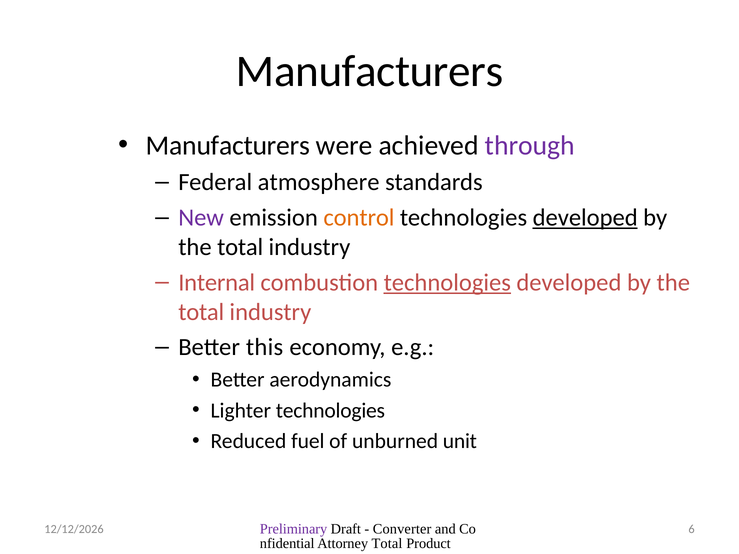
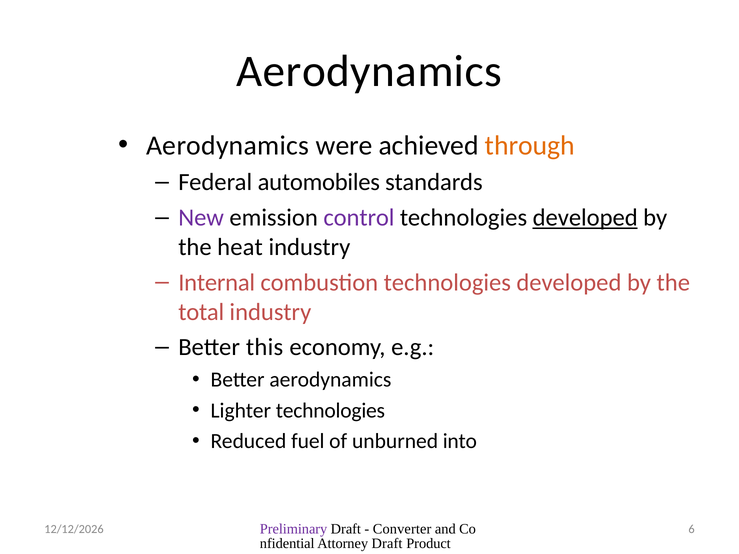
Manufacturers: Manufacturers -> Aerodynamics (369, 72)
Manufacturers: Manufacturers -> Aerodynamics (228, 145)
through colour: purple -> orange (530, 145)
atmosphere: atmosphere -> automobiles (319, 182)
control colour: orange -> purple (359, 218)
total: total -> heat (240, 247)
technologies underline: present -> none (447, 283)
unit: unit -> into (460, 441)
Attorney Total: Total -> Draft (387, 544)
